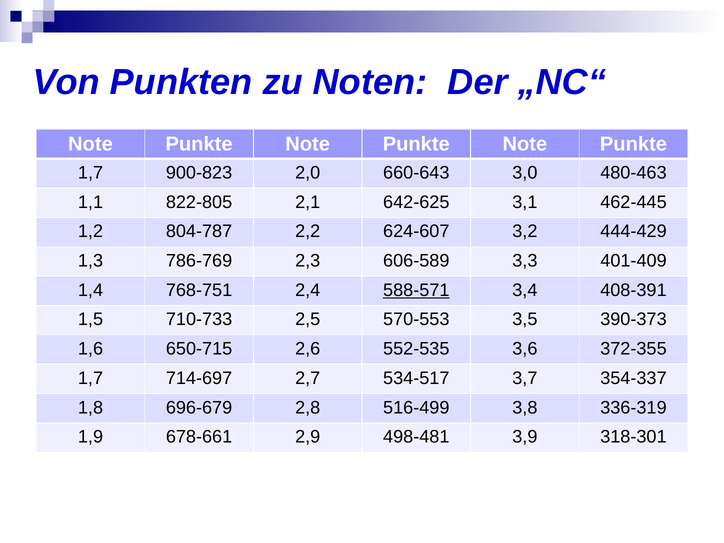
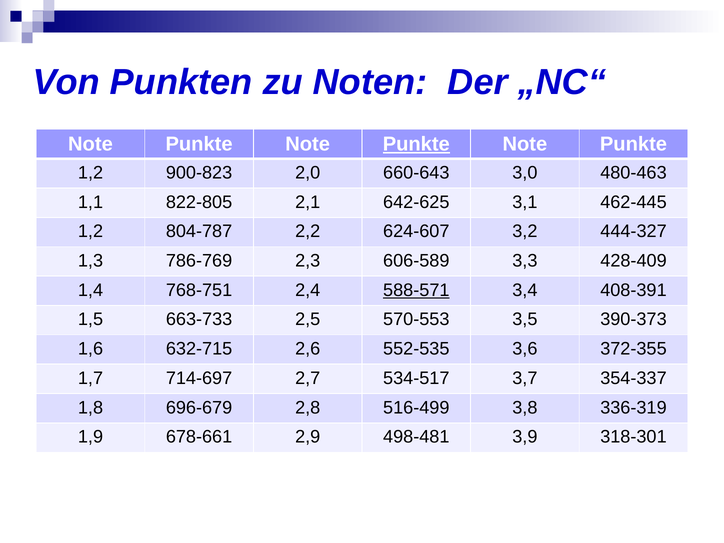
Punkte underline: none -> present (416, 144)
1,7: 1,7 -> 1,2 (91, 173)
444-429: 444-429 -> 444-327 (634, 231)
401-409: 401-409 -> 428-409 (634, 261)
710-733: 710-733 -> 663-733 (199, 320)
650-715: 650-715 -> 632-715 (199, 349)
